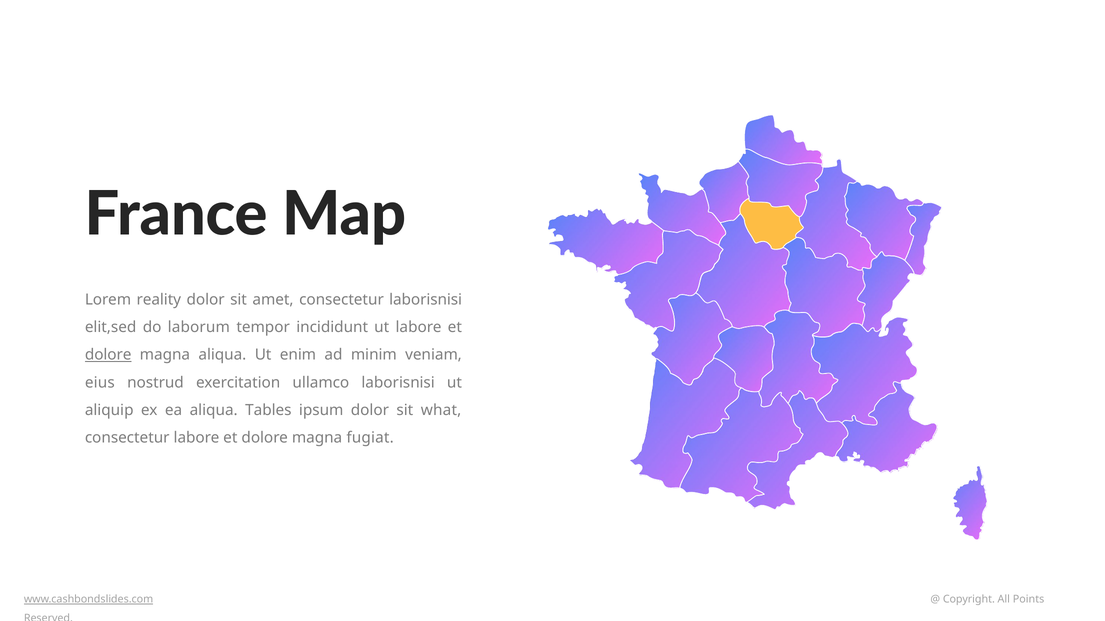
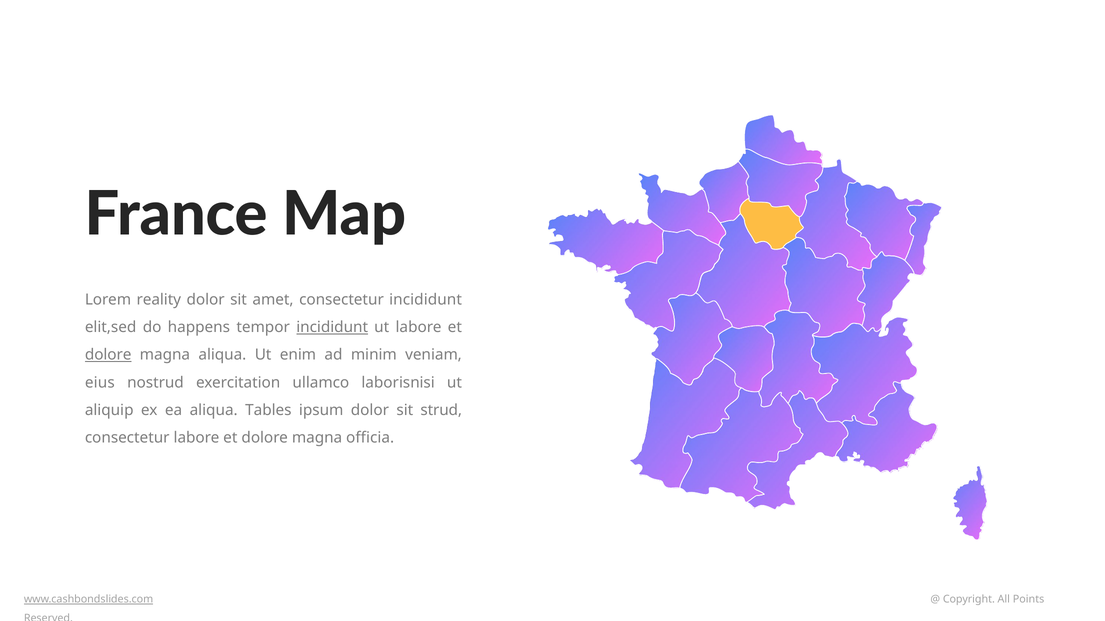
consectetur laborisnisi: laborisnisi -> incididunt (426, 300)
laborum: laborum -> happens (199, 328)
incididunt underline: none -> present (332, 328)
what: what -> strud (441, 411)
fugiat: fugiat -> officia (370, 438)
